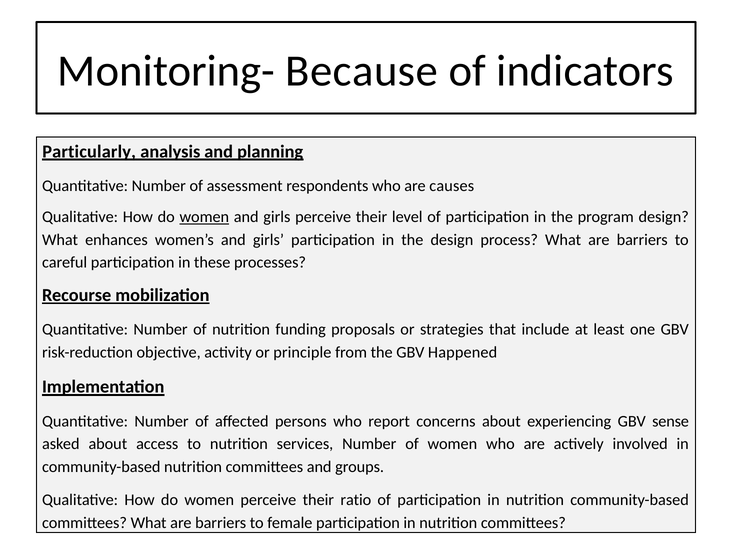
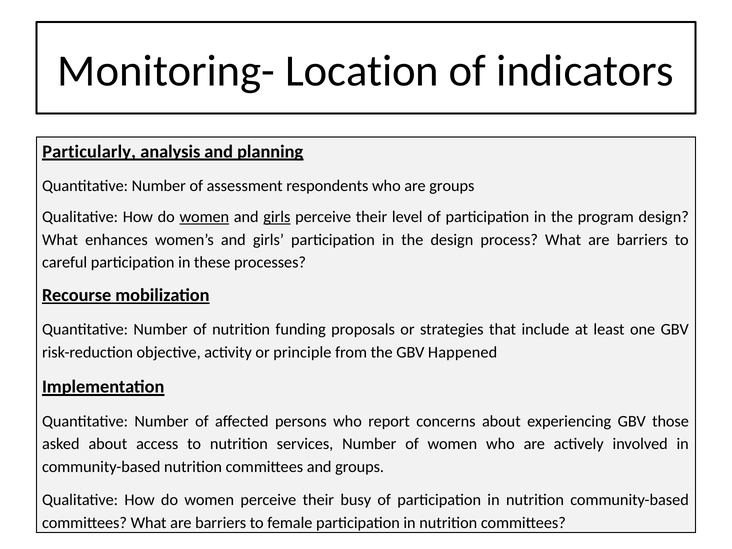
Because: Because -> Location (362, 71)
are causes: causes -> groups (452, 186)
girls underline: none -> present (277, 217)
sense: sense -> those (671, 421)
ratio: ratio -> busy (356, 500)
